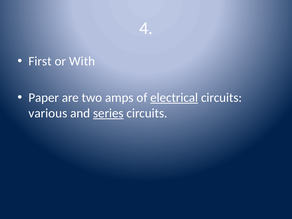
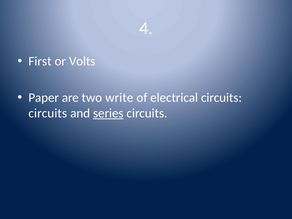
With: With -> Volts (82, 61)
amps: amps -> write (119, 98)
electrical underline: present -> none (174, 98)
various: various -> circuits (48, 113)
